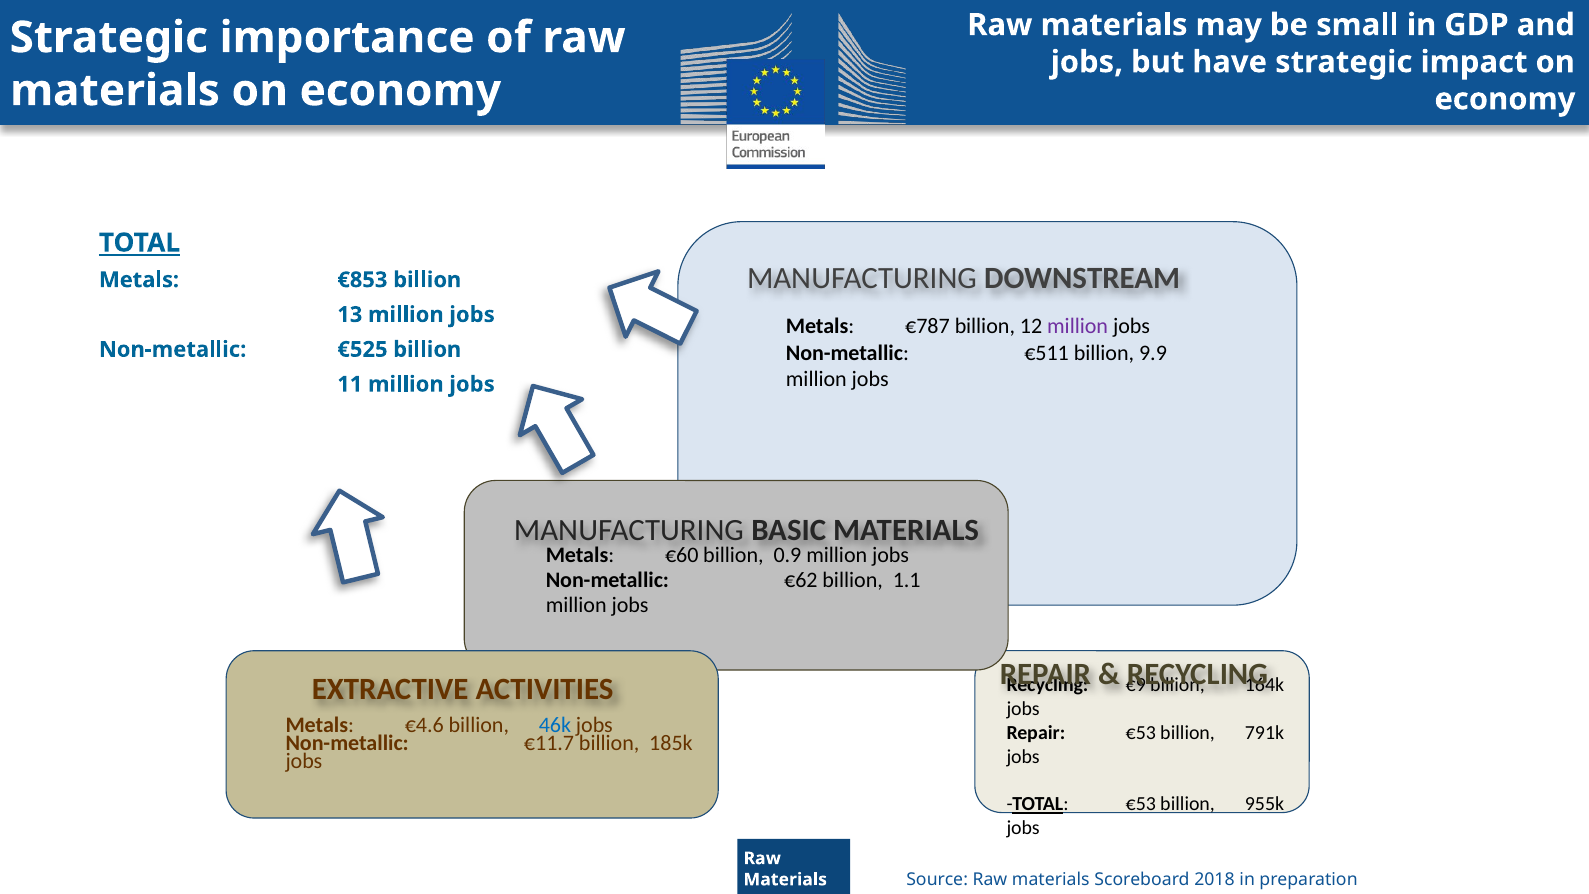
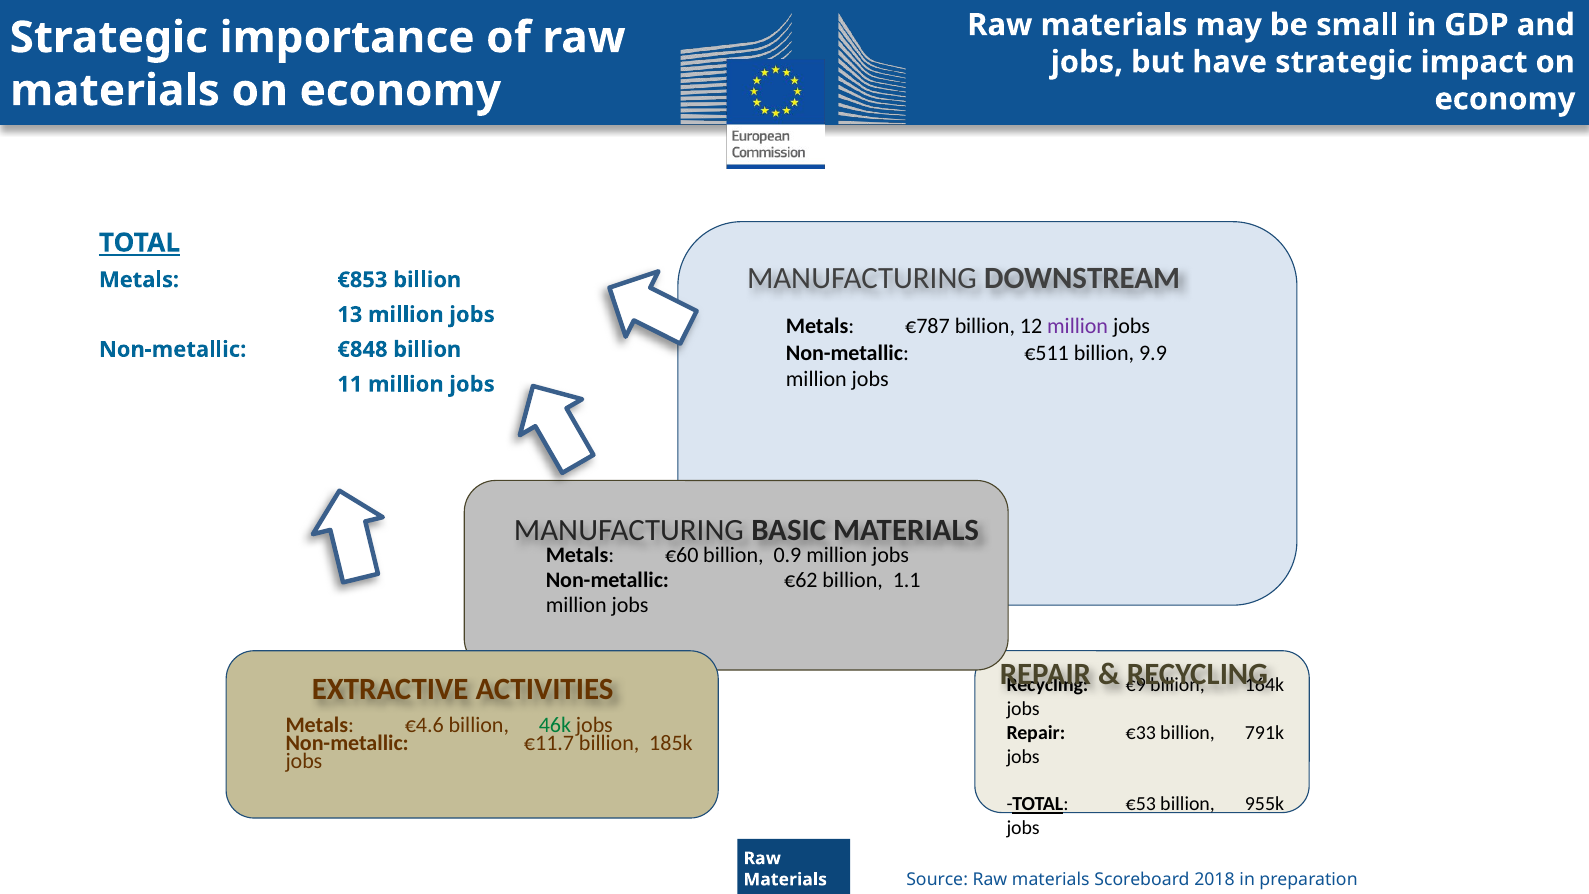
€525: €525 -> €848 (362, 349)
46k colour: blue -> green (555, 725)
Repair €53: €53 -> €33 (1141, 733)
